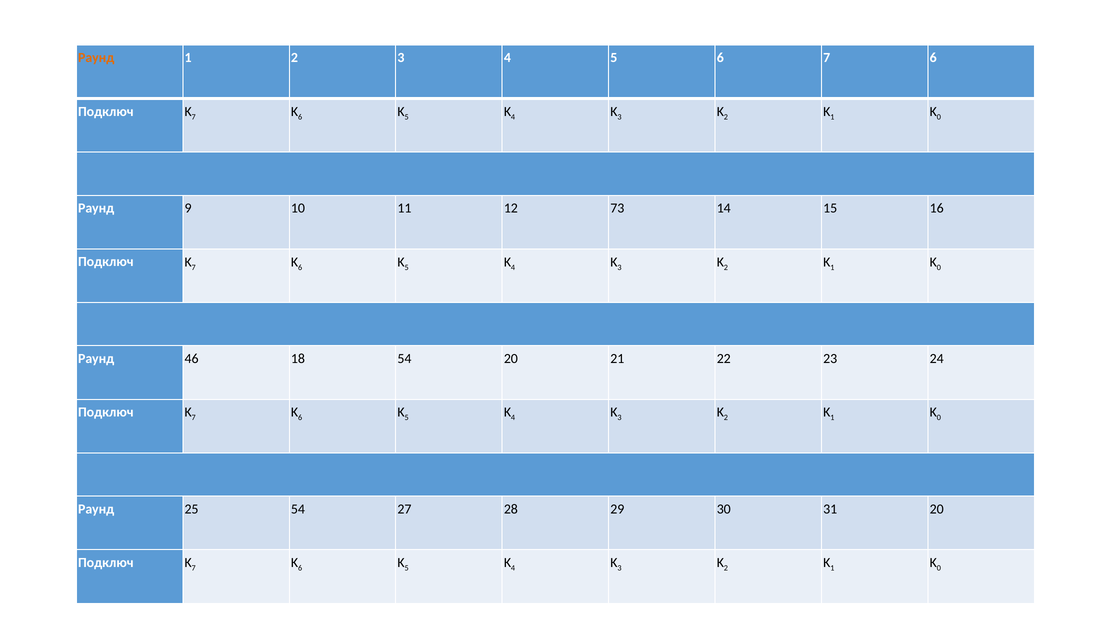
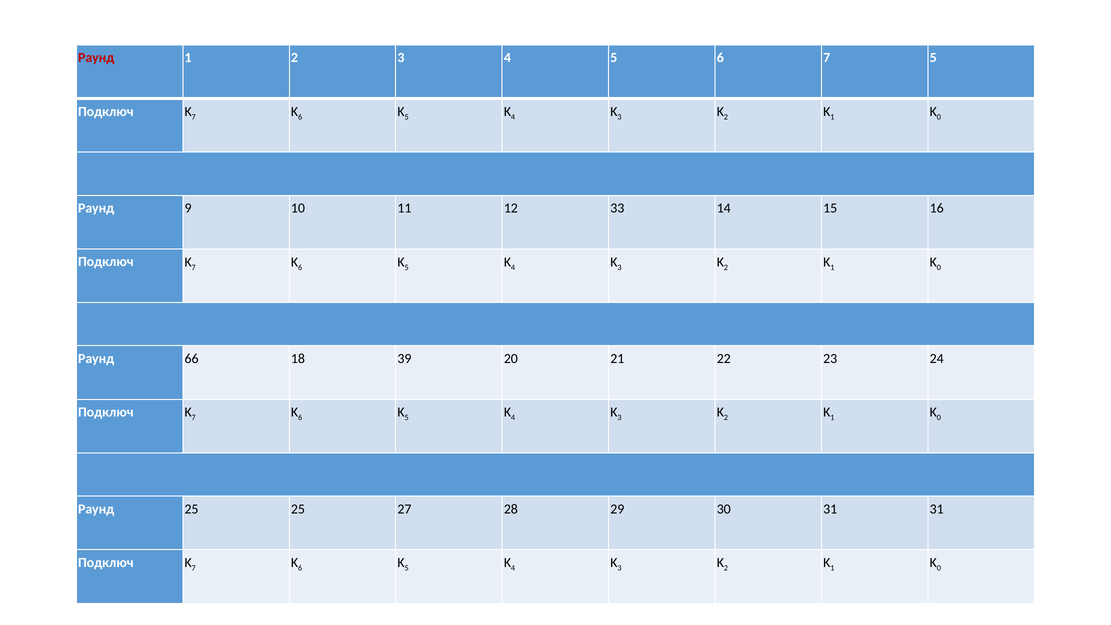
Раунд colour: orange -> red (96, 58)
7 6: 6 -> 5 (933, 58)
73: 73 -> 33 (617, 208)
46: 46 -> 66 (192, 359)
18 54: 54 -> 39 (404, 359)
25 54: 54 -> 25 (298, 509)
31 20: 20 -> 31 (937, 509)
